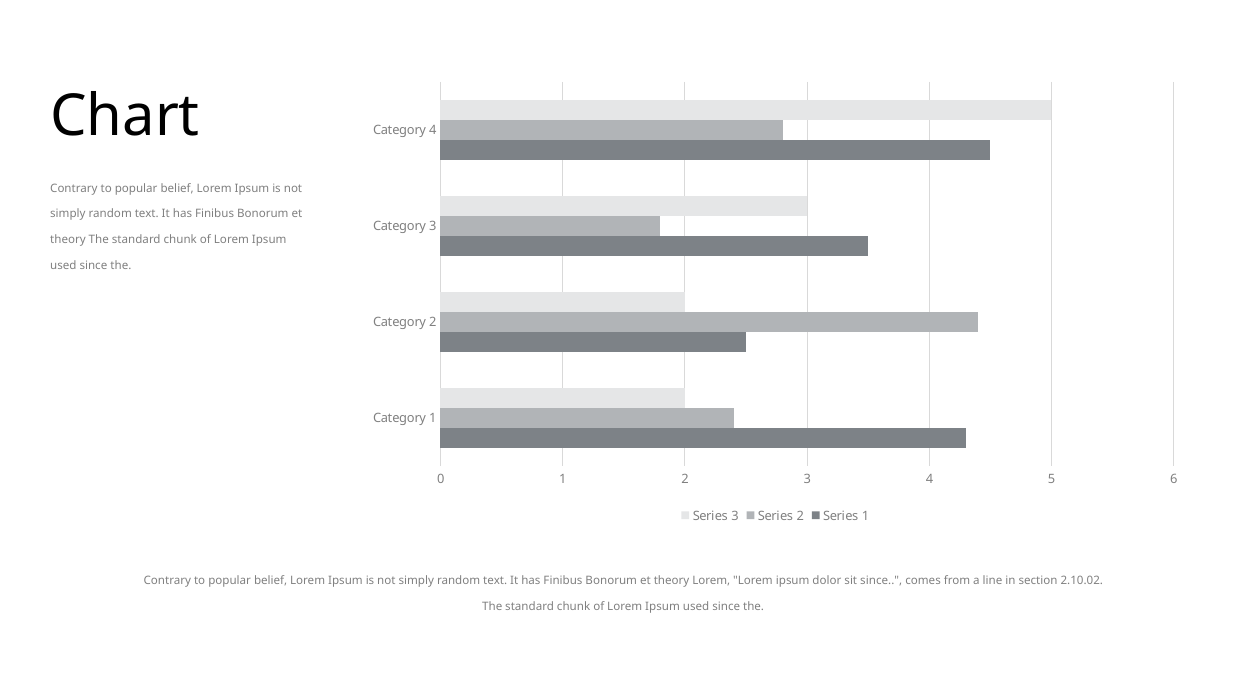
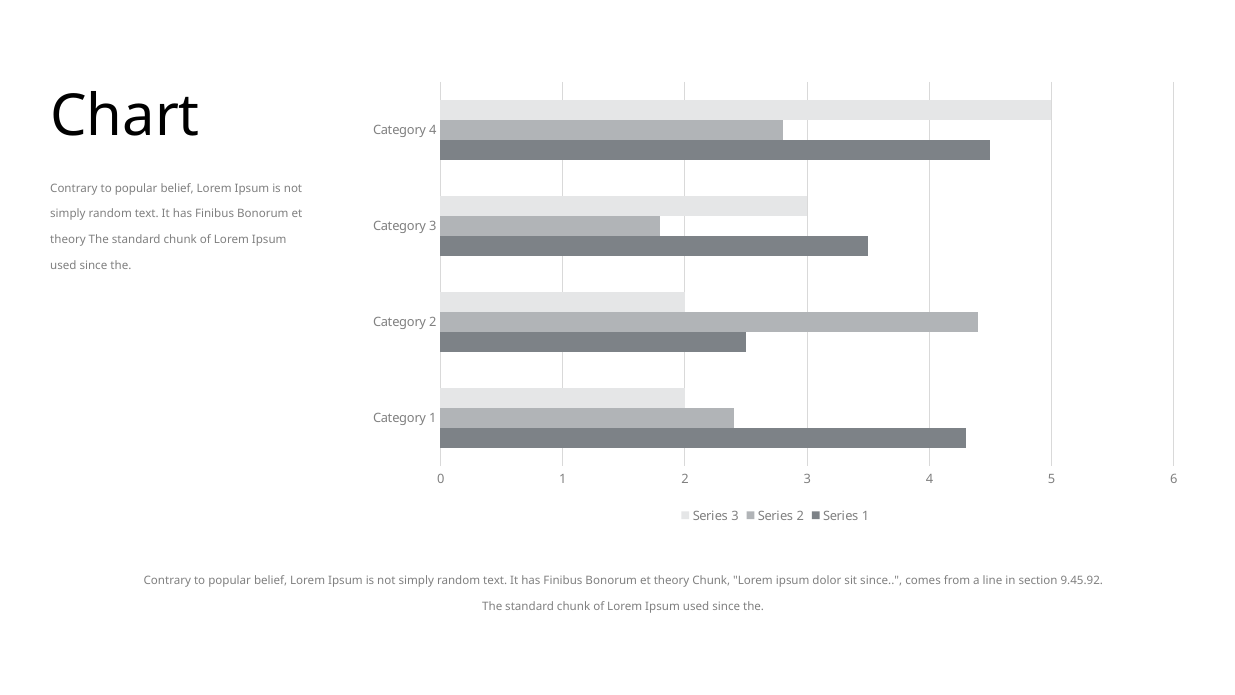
theory Lorem: Lorem -> Chunk (711, 581)
2.10.02: 2.10.02 -> 9.45.92 (1082, 581)
